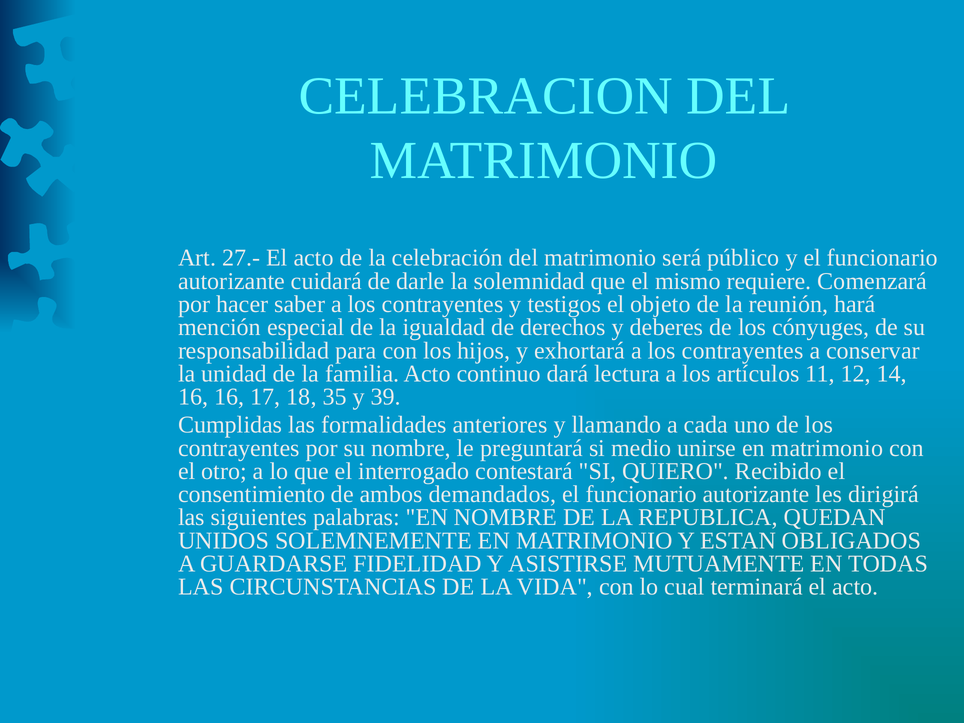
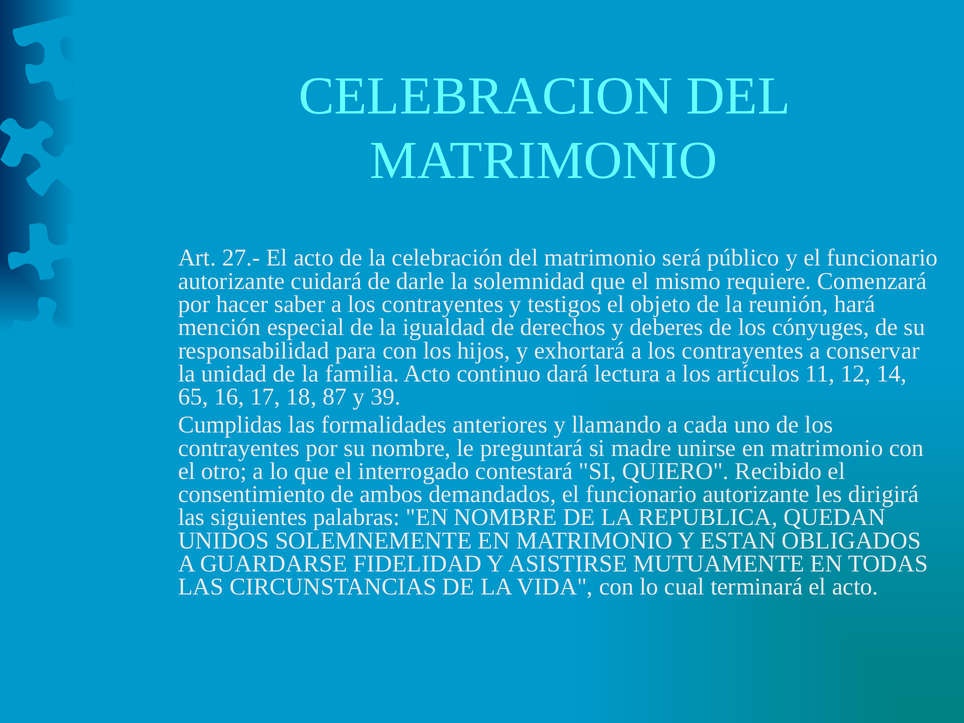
16: 16 -> 65 (193, 397)
35: 35 -> 87 (335, 397)
medio: medio -> madre (641, 448)
